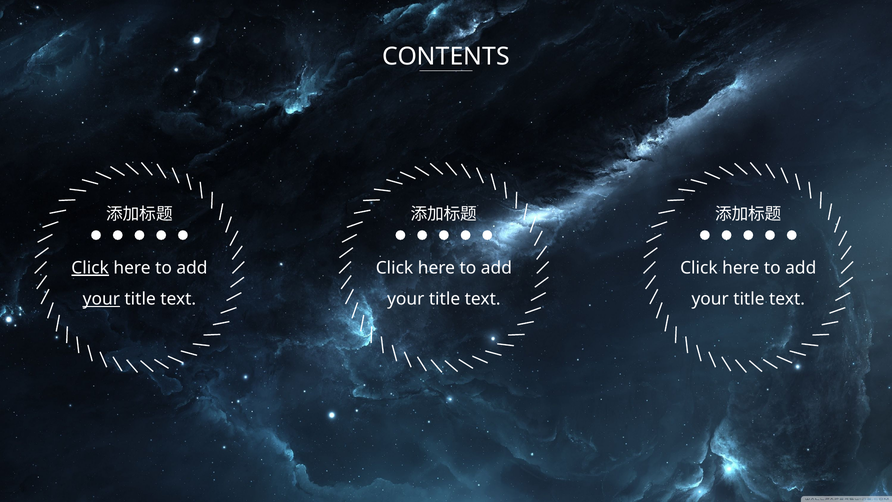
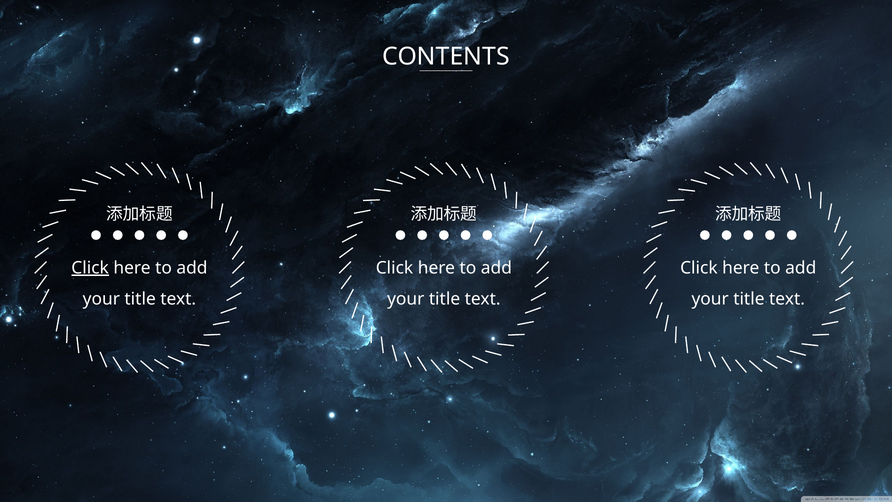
your underline: present -> none (101, 299)
